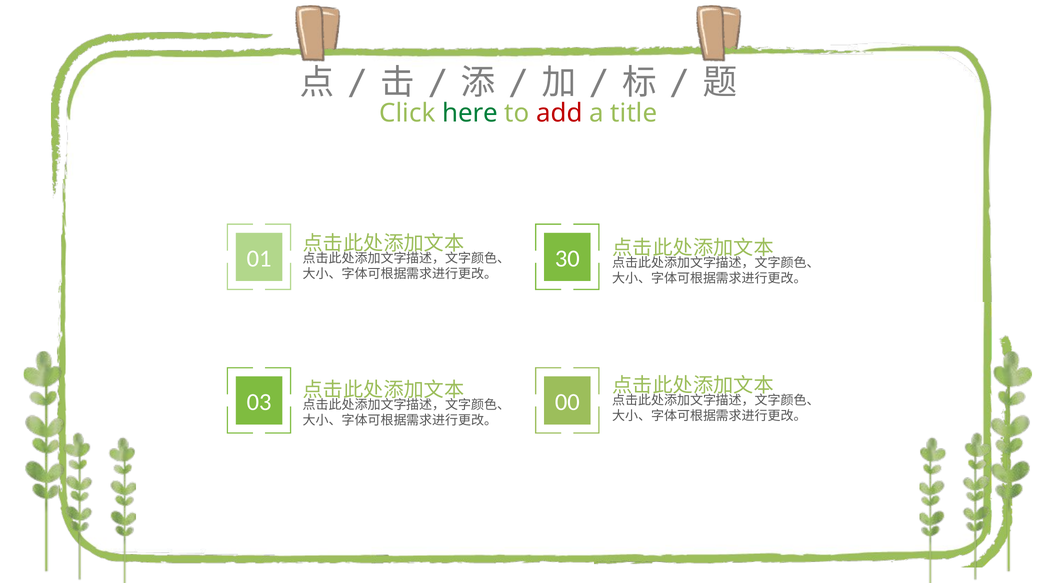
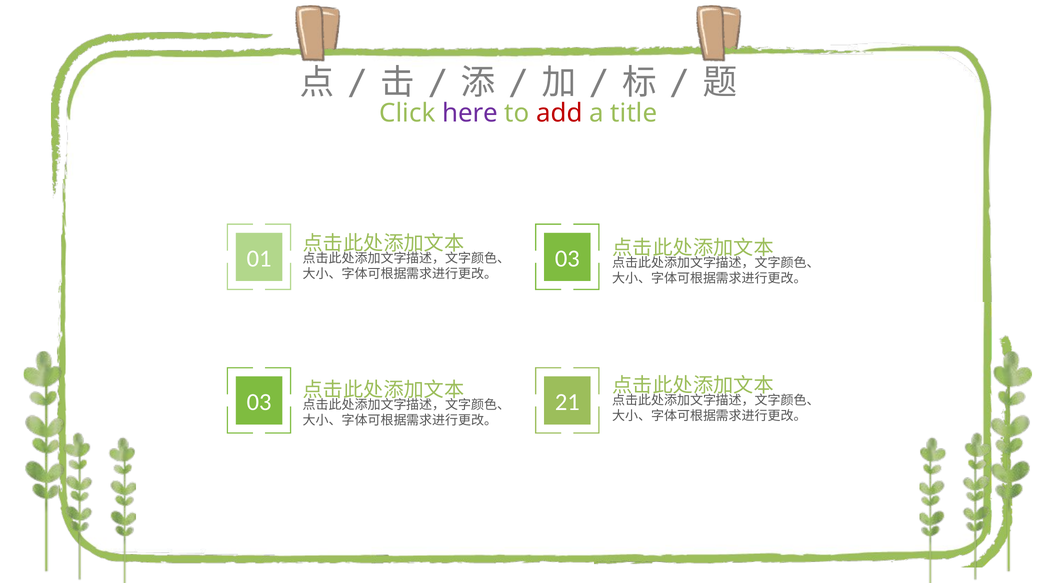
here colour: green -> purple (470, 113)
01 30: 30 -> 03 (567, 259)
00: 00 -> 21 (567, 402)
